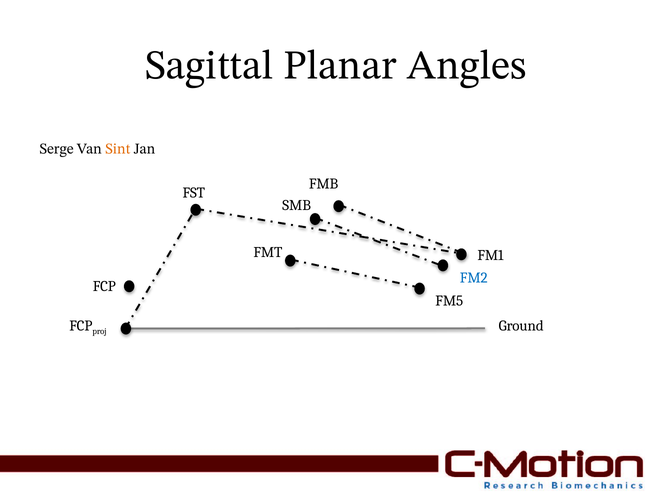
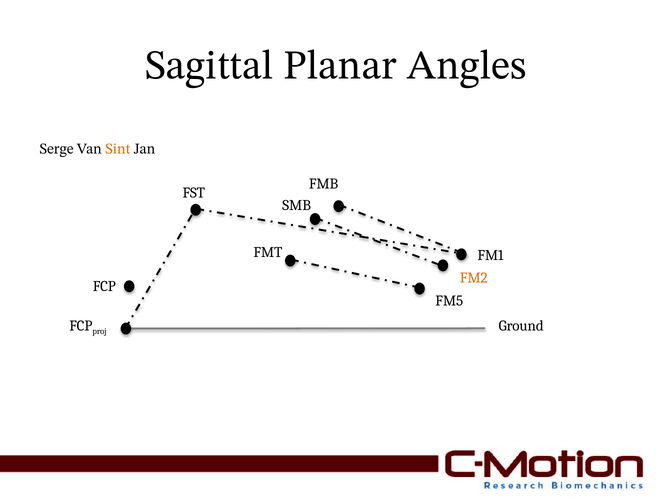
FM2 colour: blue -> orange (474, 278)
